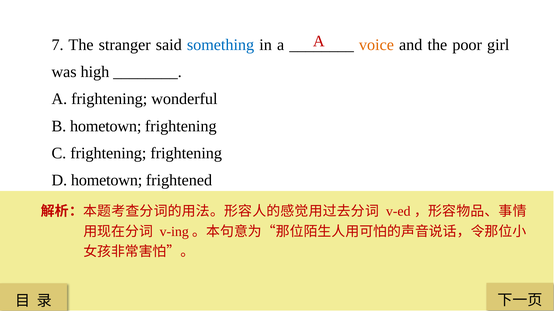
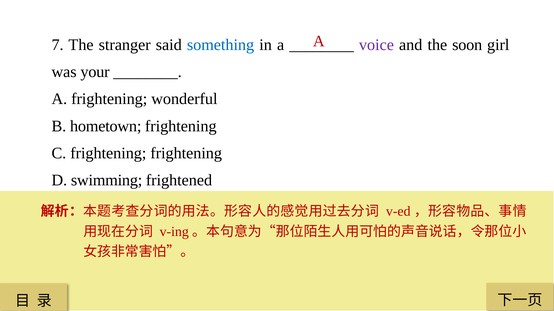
voice colour: orange -> purple (376, 45)
poor: poor -> soon (467, 45)
high: high -> your (95, 72)
D hometown: hometown -> swimming (107, 181)
